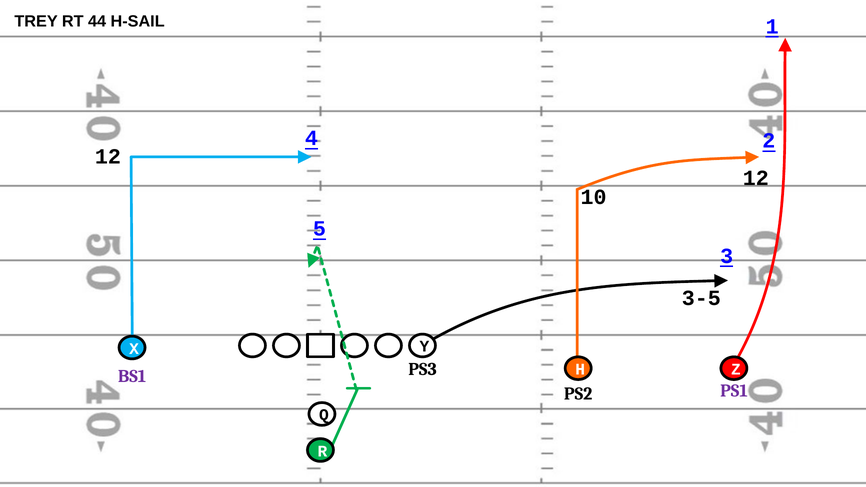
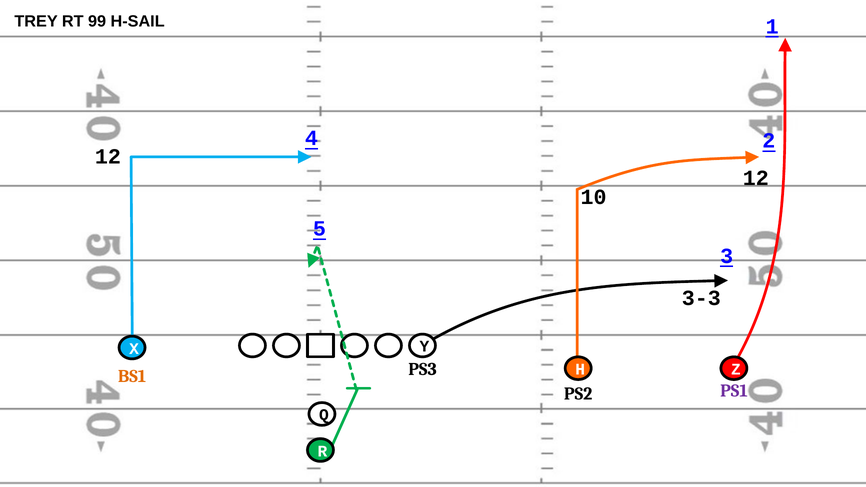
44: 44 -> 99 (97, 21)
3-5: 3-5 -> 3-3 (701, 298)
BS1 colour: purple -> orange (132, 376)
